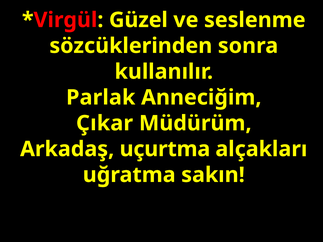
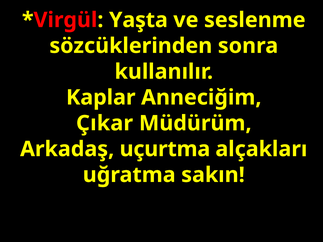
Güzel: Güzel -> Yaşta (138, 20)
Parlak: Parlak -> Kaplar (101, 98)
